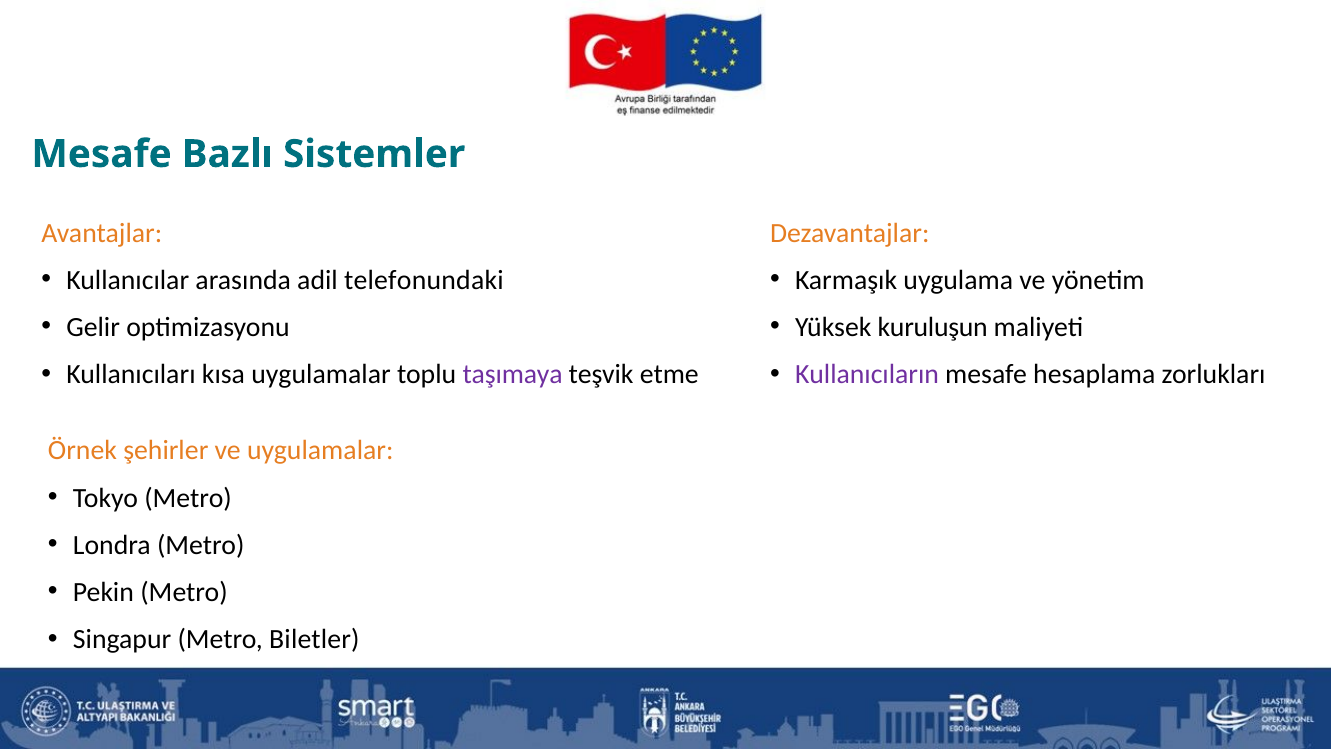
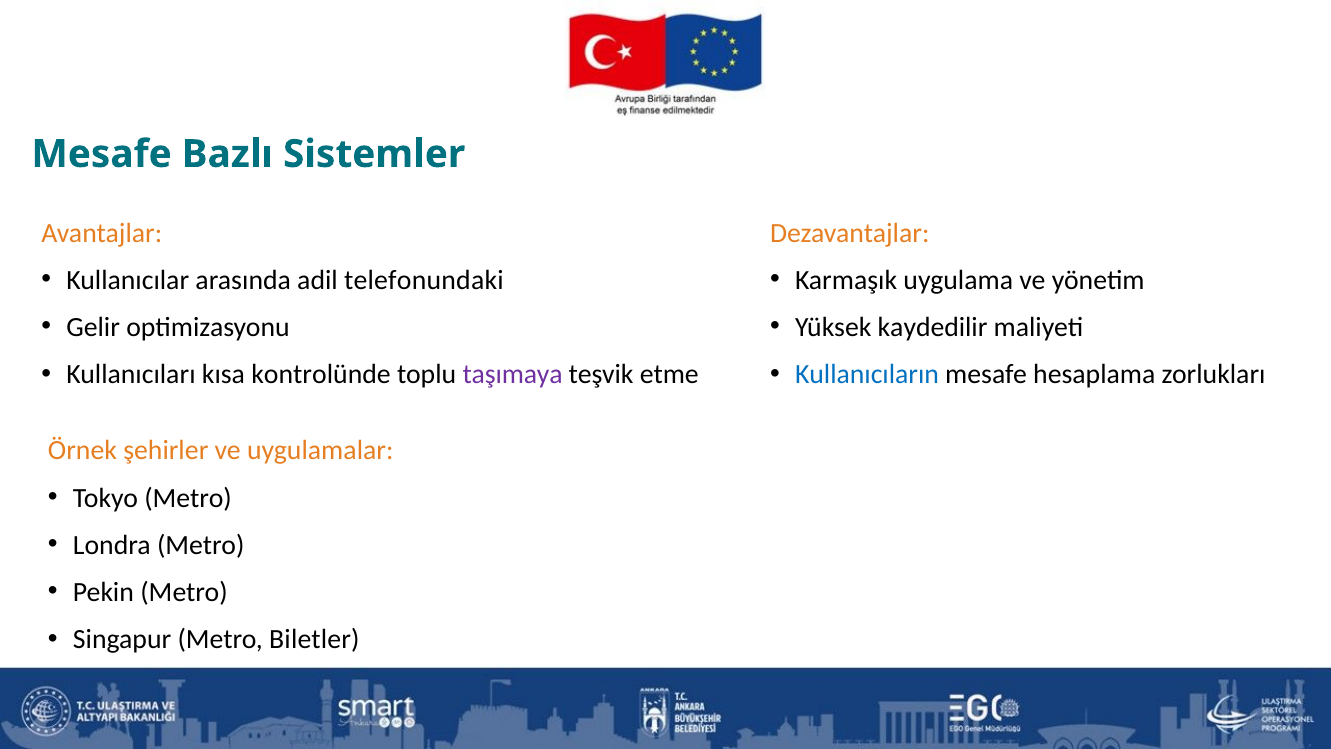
kuruluşun: kuruluşun -> kaydedilir (933, 327)
kısa uygulamalar: uygulamalar -> kontrolünde (321, 374)
Kullanıcıların colour: purple -> blue (867, 374)
